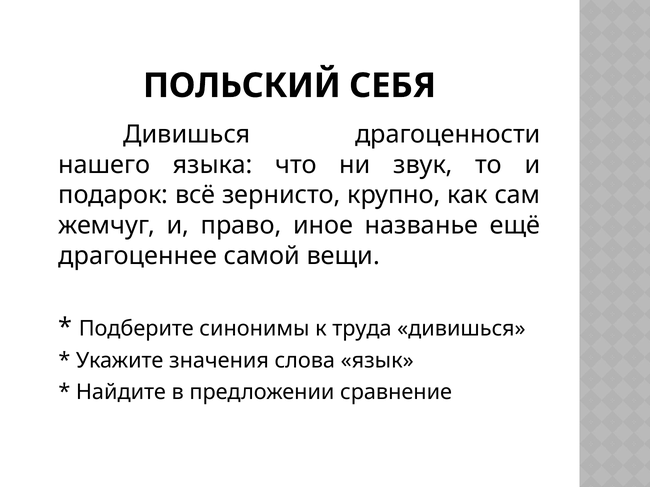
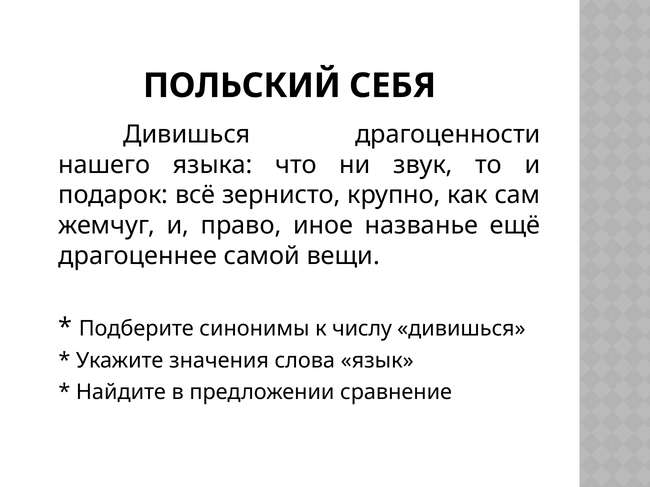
труда: труда -> числу (362, 329)
